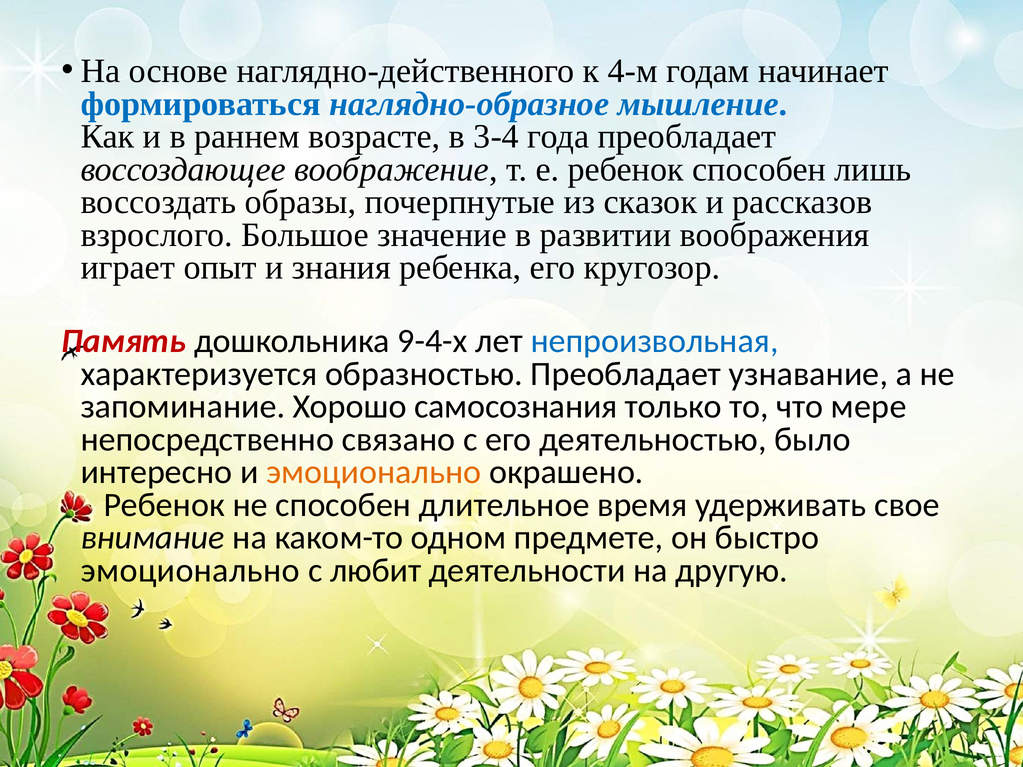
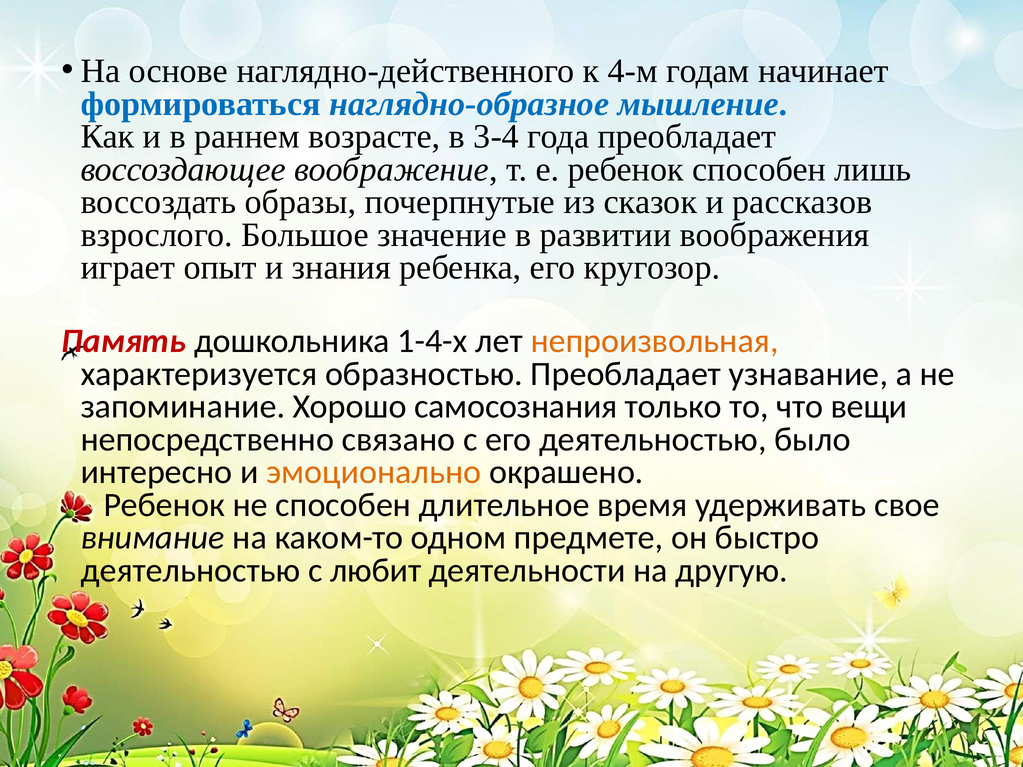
9-4-х: 9-4-х -> 1-4-х (433, 341)
непроизвольная colour: blue -> orange (655, 341)
мере: мере -> вещи (869, 407)
эмоционально: эмоционально -> деятельностью (191, 571)
